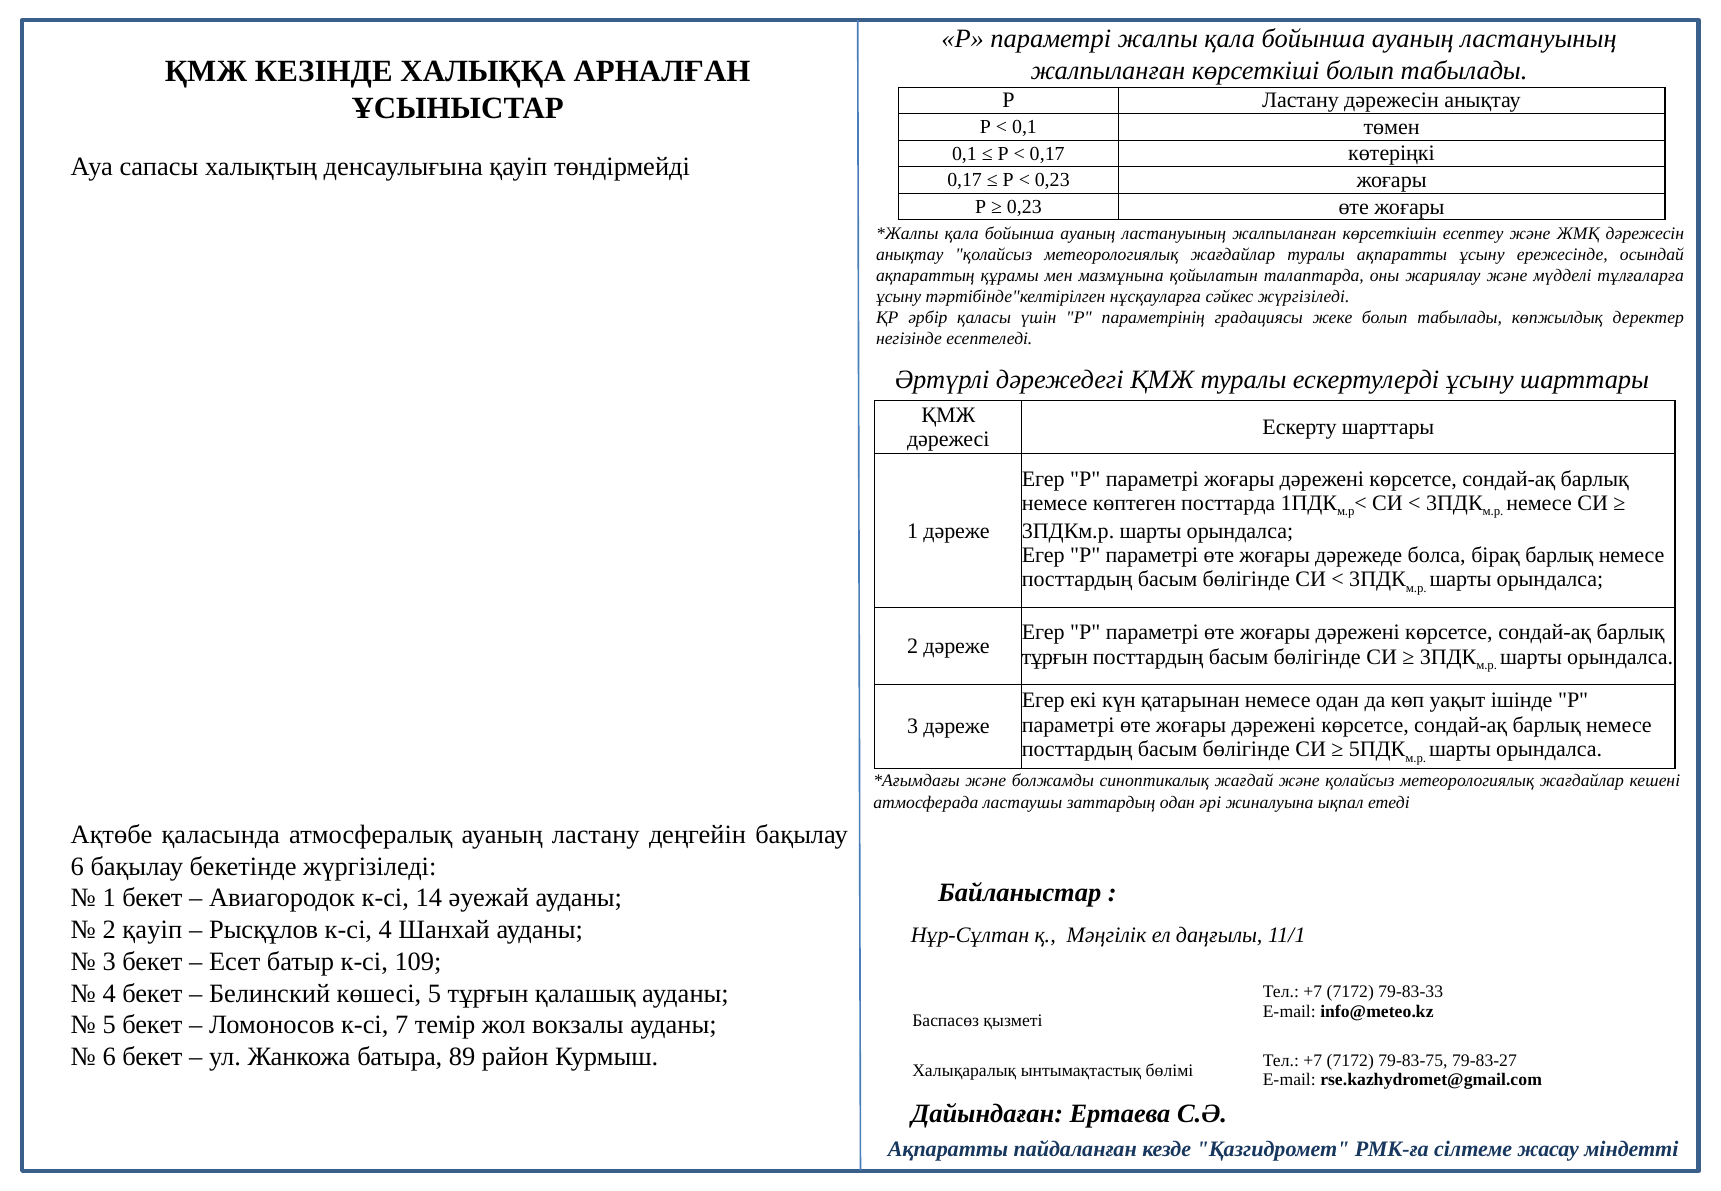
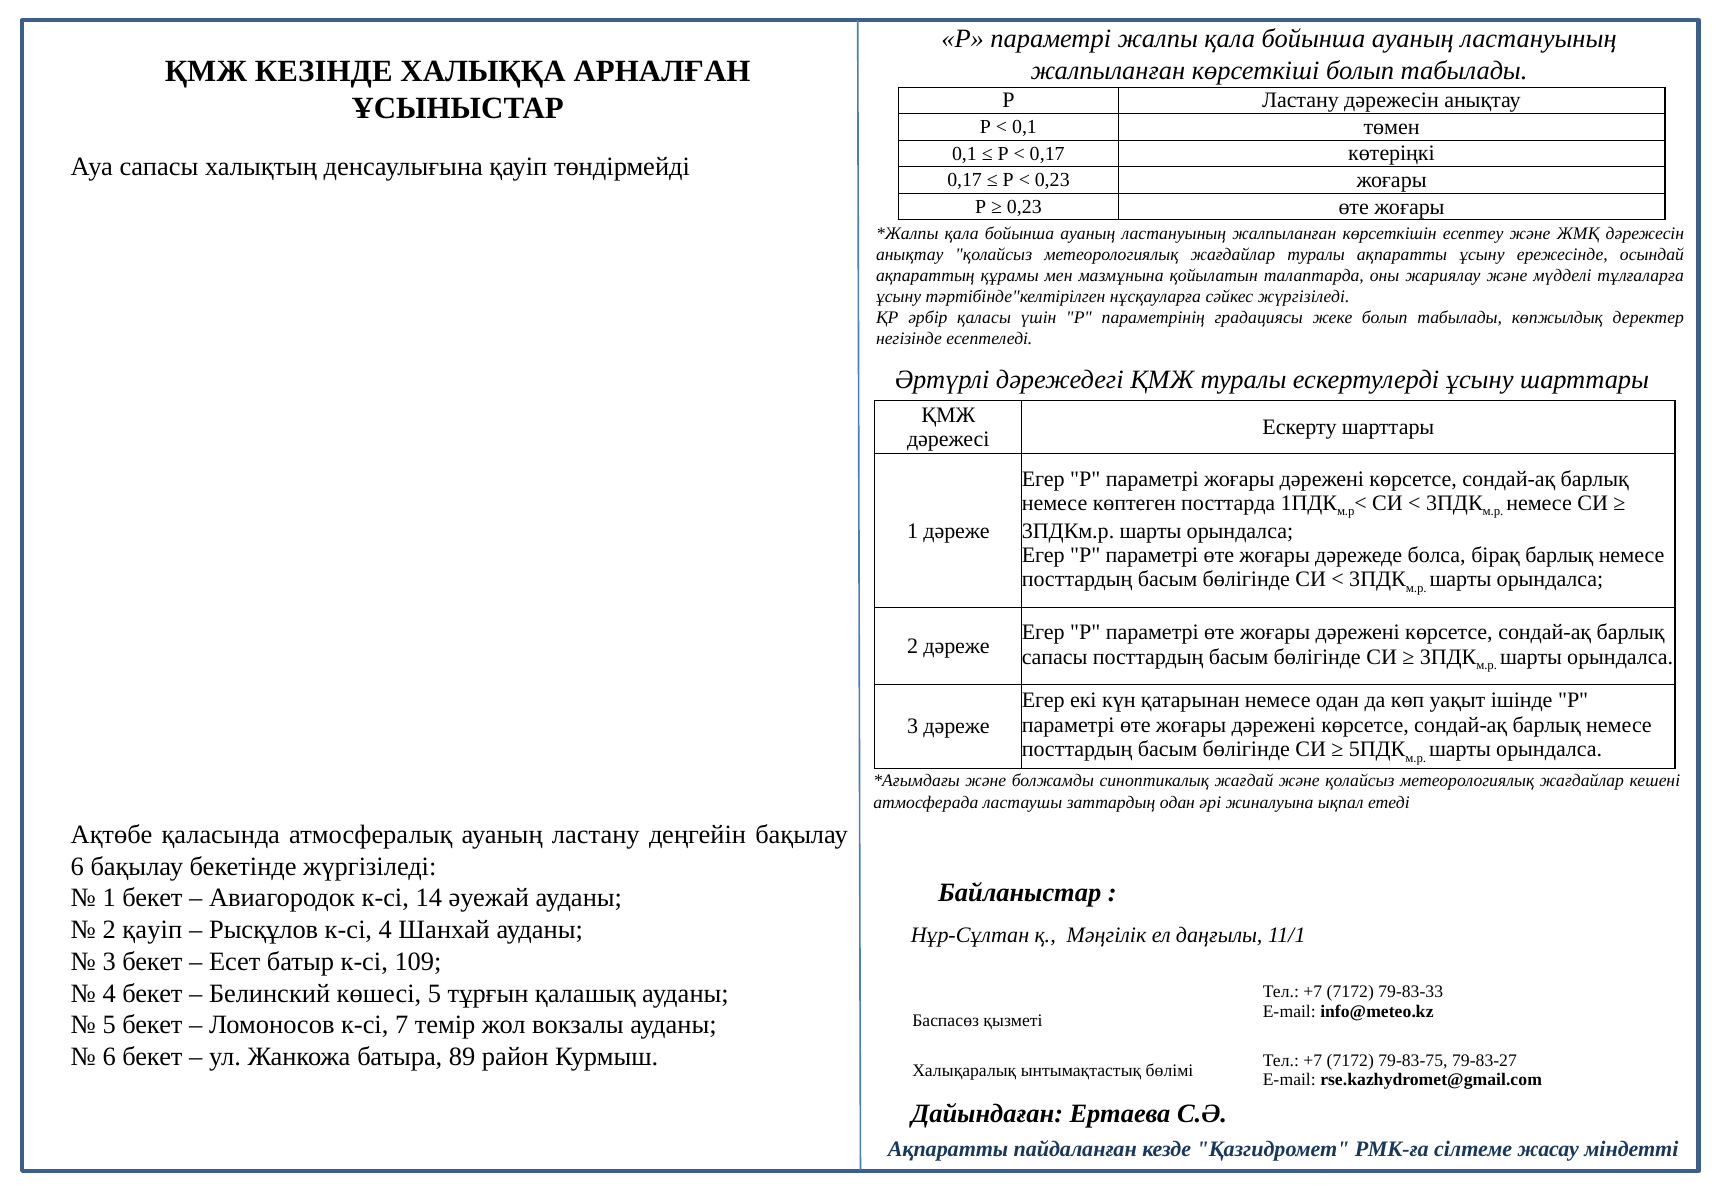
тұрғын: тұрғын -> сапасы (1055, 657)
